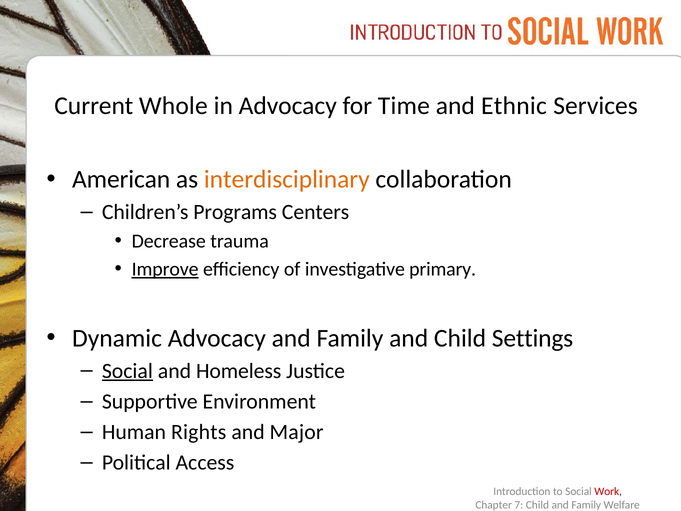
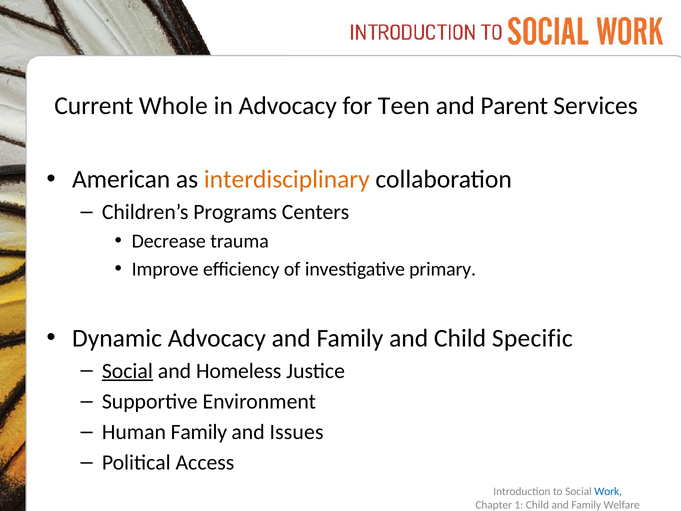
Time: Time -> Teen (404, 106)
Ethnic: Ethnic -> Parent (514, 106)
Improve underline: present -> none (165, 269)
Settings: Settings -> Specific (532, 338)
Human Rights: Rights -> Family (199, 432)
Major: Major -> Issues (297, 432)
Work colour: red -> blue (608, 491)
7: 7 -> 1 (519, 505)
